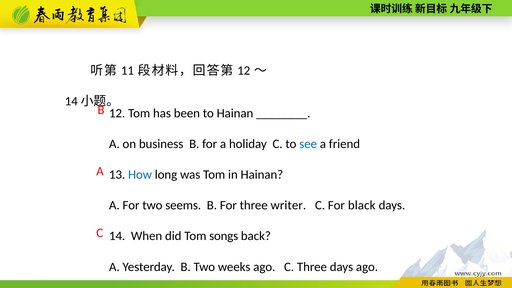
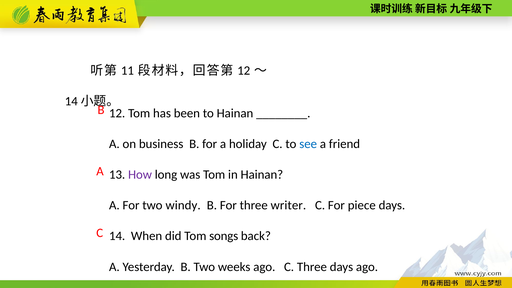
How colour: blue -> purple (140, 175)
seems: seems -> windy (183, 205)
black: black -> piece (362, 205)
